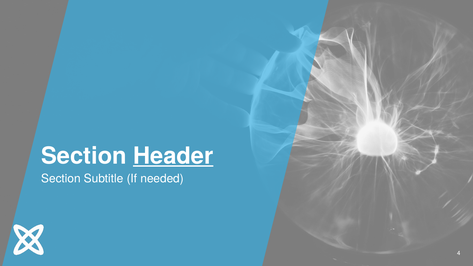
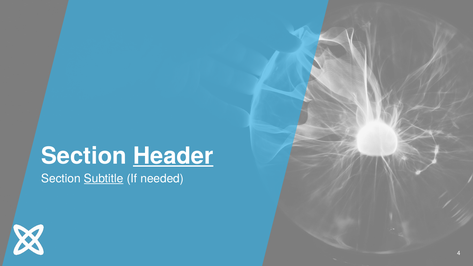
Subtitle underline: none -> present (104, 179)
